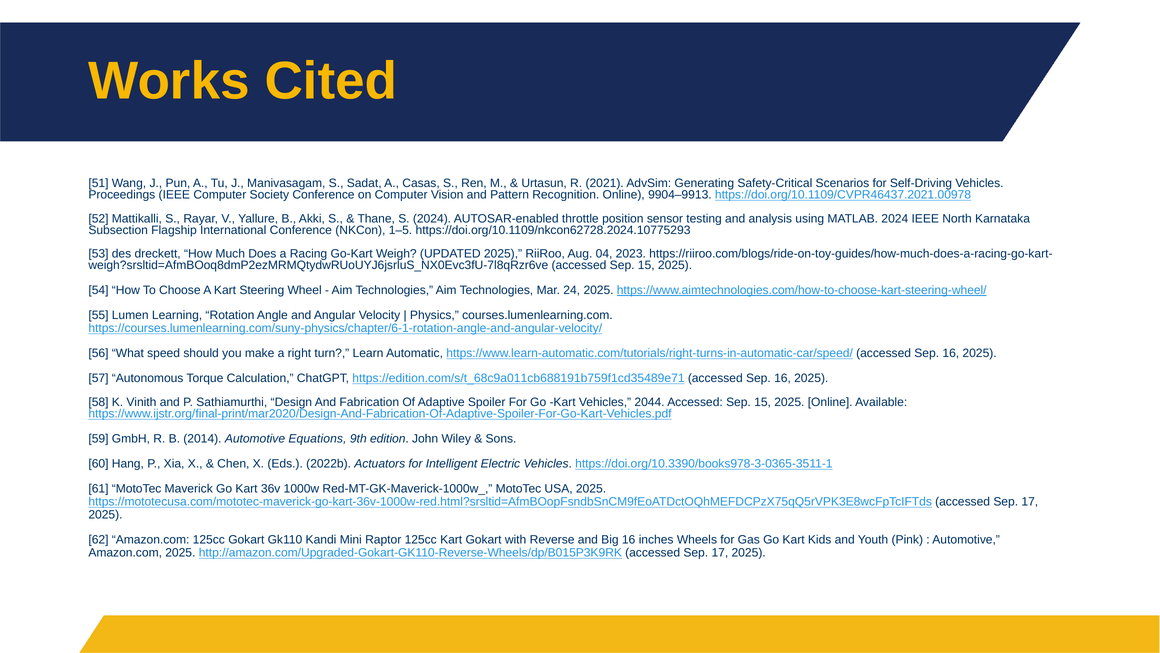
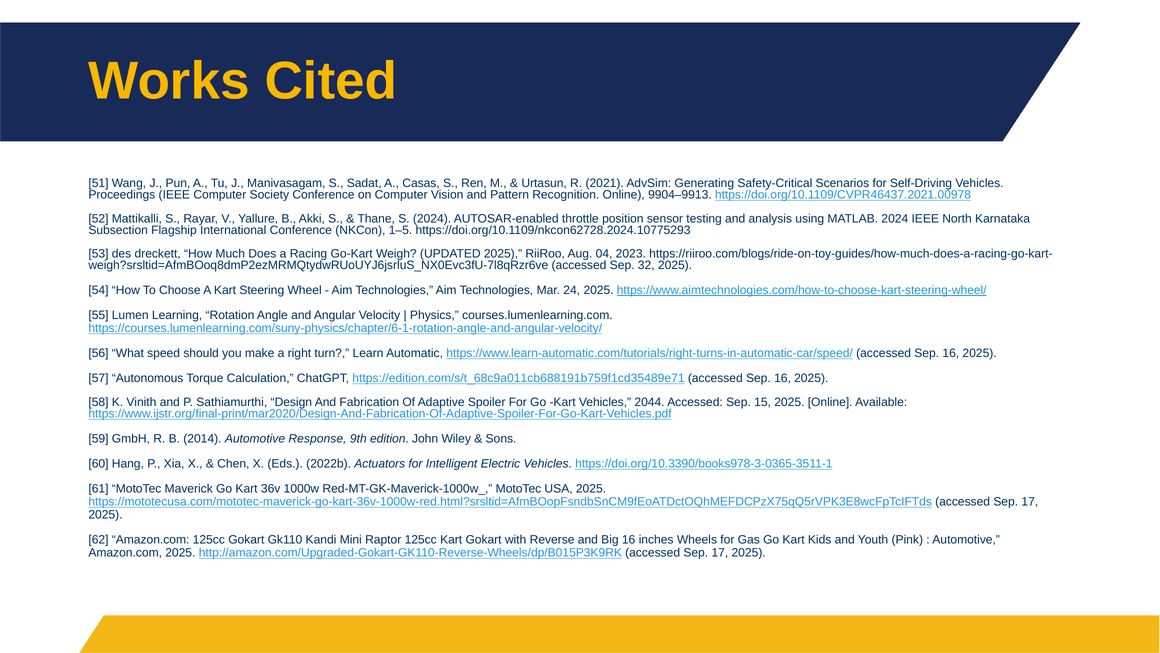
15: 15 -> 32 (646, 265)
Equations: Equations -> Response (317, 438)
